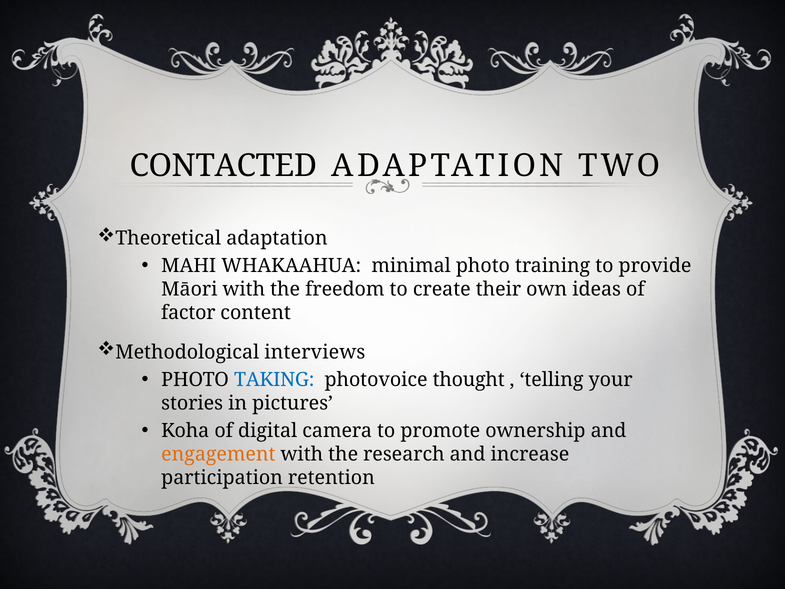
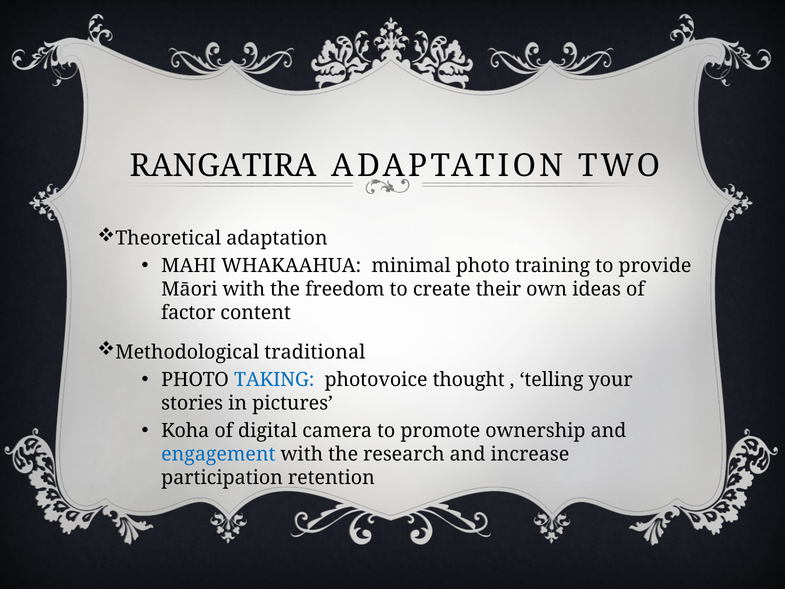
CONTACTED: CONTACTED -> RANGATIRA (223, 166)
interviews: interviews -> traditional (315, 352)
engagement colour: orange -> blue (218, 454)
